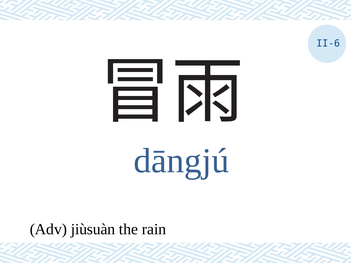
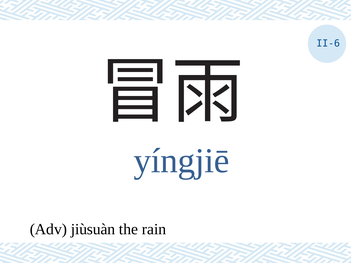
dāngjú: dāngjú -> yíngjiē (181, 161)
